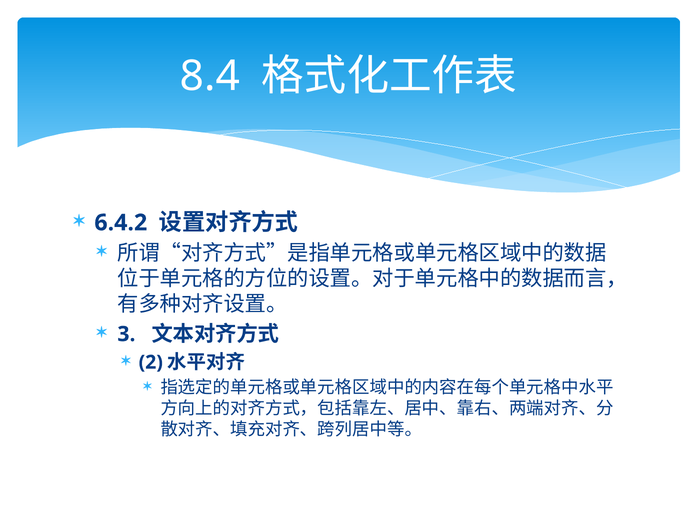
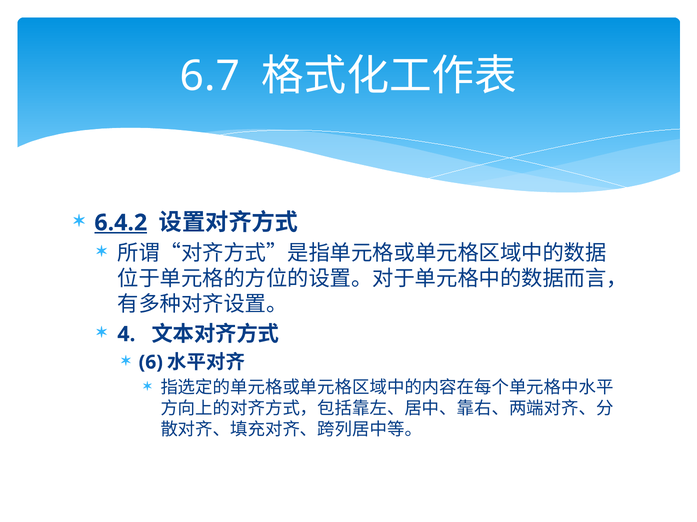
8.4: 8.4 -> 6.7 (210, 77)
6.4.2 underline: none -> present (121, 223)
3: 3 -> 4 (126, 335)
2: 2 -> 6 (151, 363)
